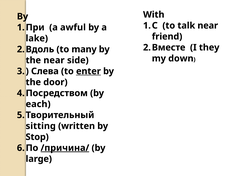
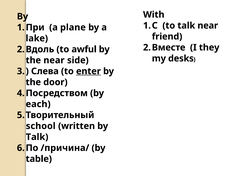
awful: awful -> plane (73, 27)
many: many -> awful (84, 49)
down: down -> desks (181, 58)
sitting: sitting -> school (41, 126)
Stop: Stop -> Talk (37, 137)
/причина/ underline: present -> none (65, 147)
large: large -> table (39, 158)
